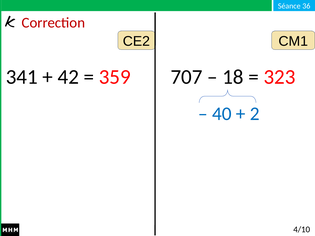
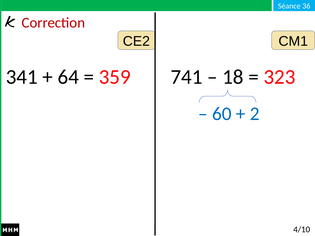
42: 42 -> 64 (68, 77)
707: 707 -> 741 (186, 77)
40: 40 -> 60 (222, 114)
